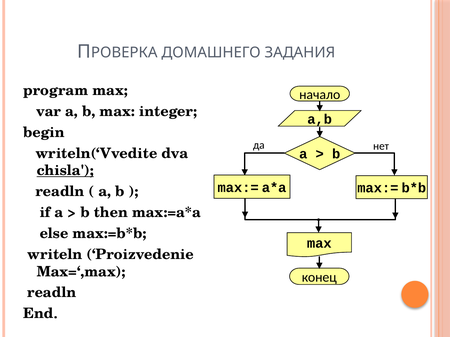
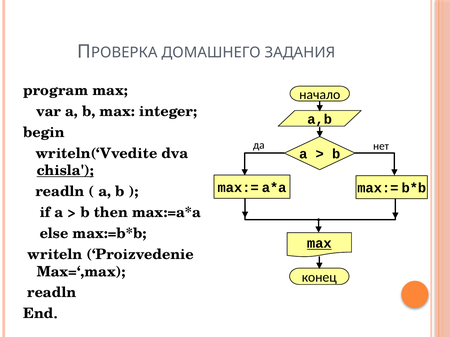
max underline: none -> present (319, 244)
